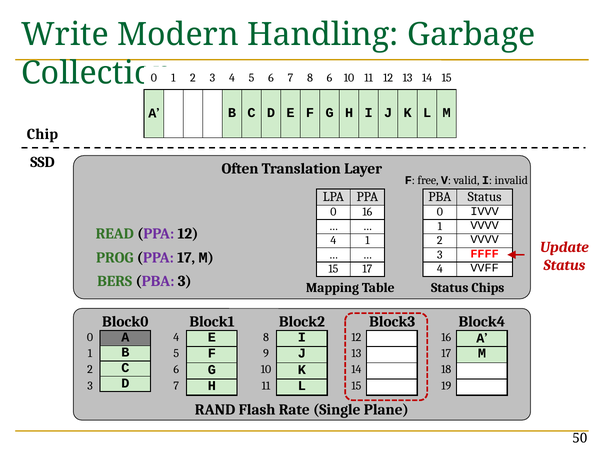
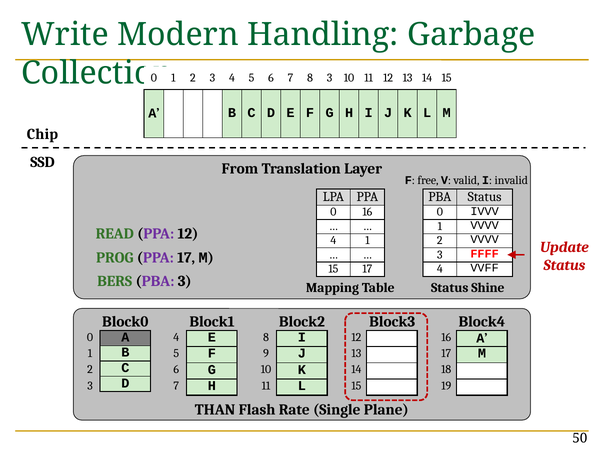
8 6: 6 -> 3 (329, 78)
Often: Often -> From (240, 169)
Chips: Chips -> Shine (488, 288)
RAND: RAND -> THAN (215, 410)
